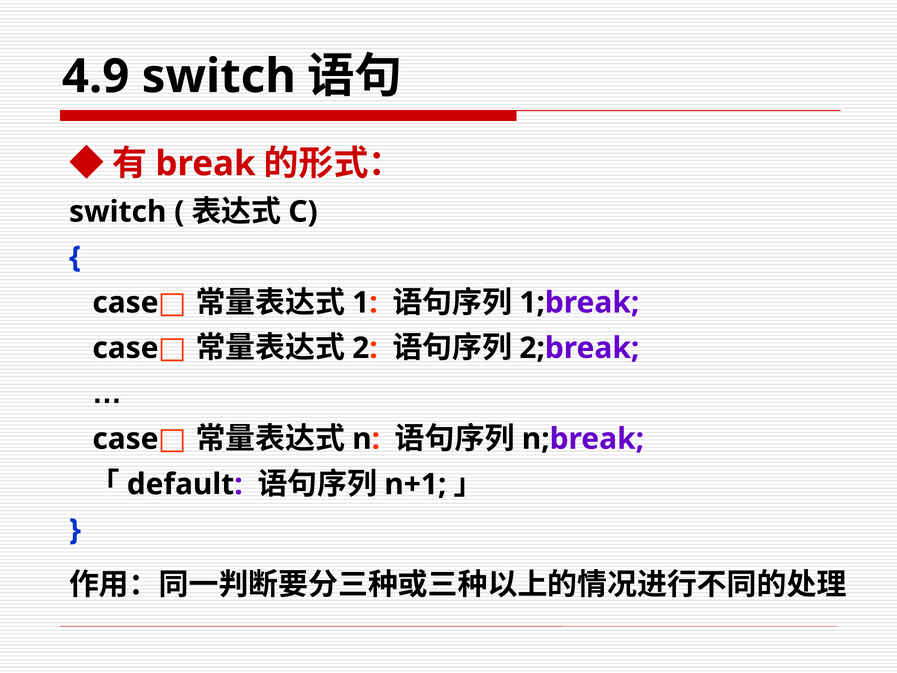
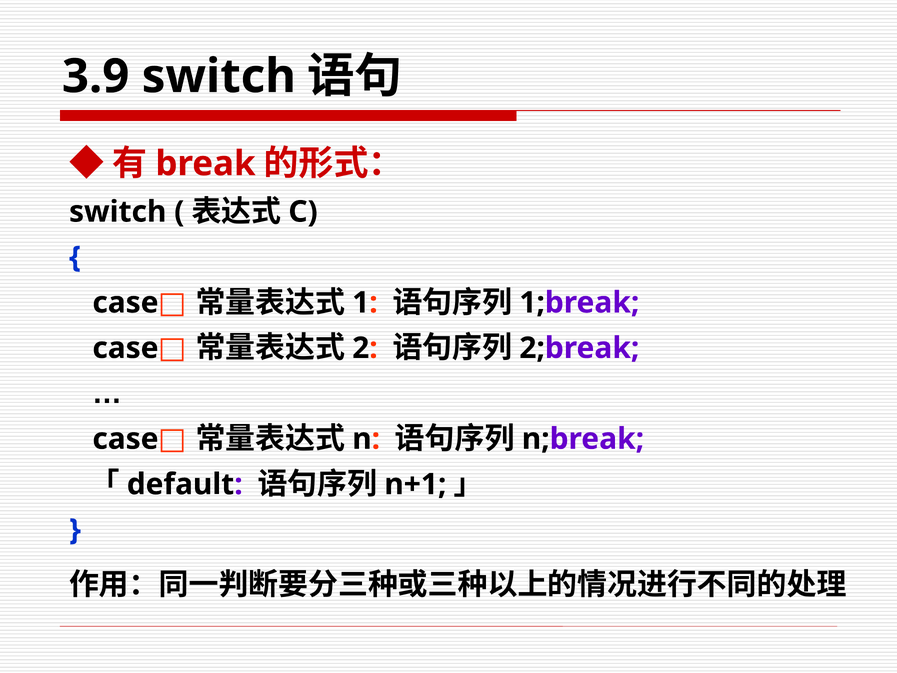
4.9: 4.9 -> 3.9 (96, 76)
